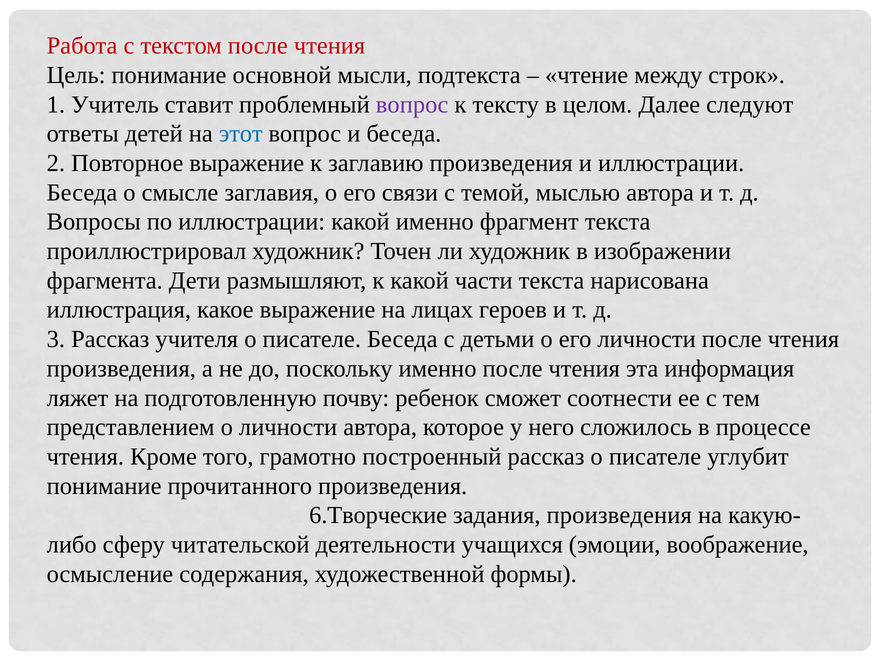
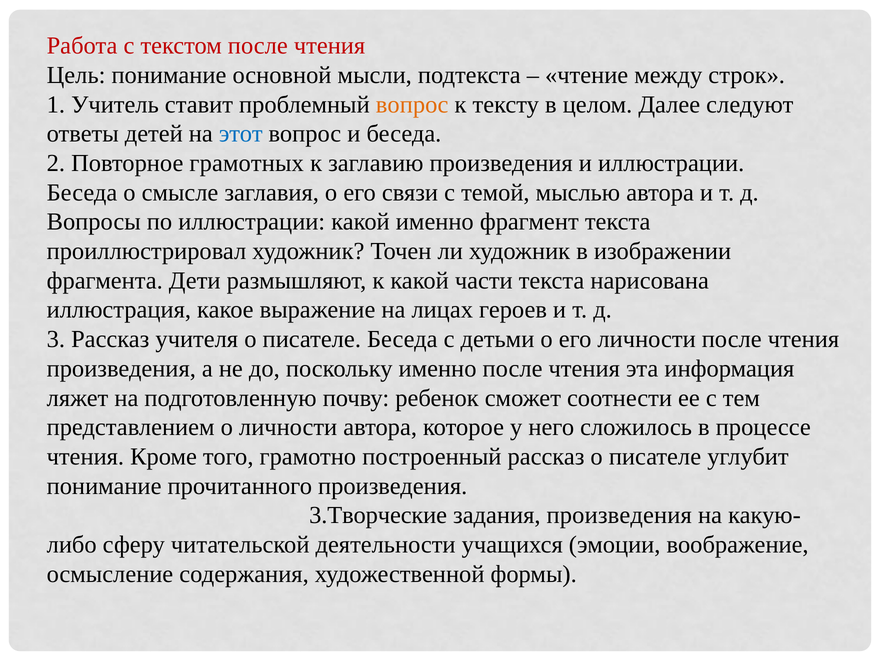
вопрос colour: purple -> orange (412, 104)
Повторное выражение: выражение -> грамотных (247, 163)
6.Творческие: 6.Творческие -> 3.Творческие (378, 515)
